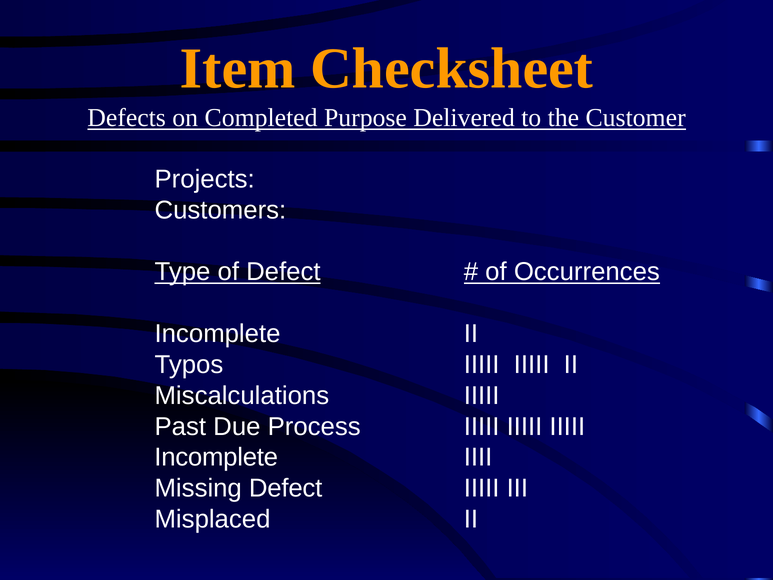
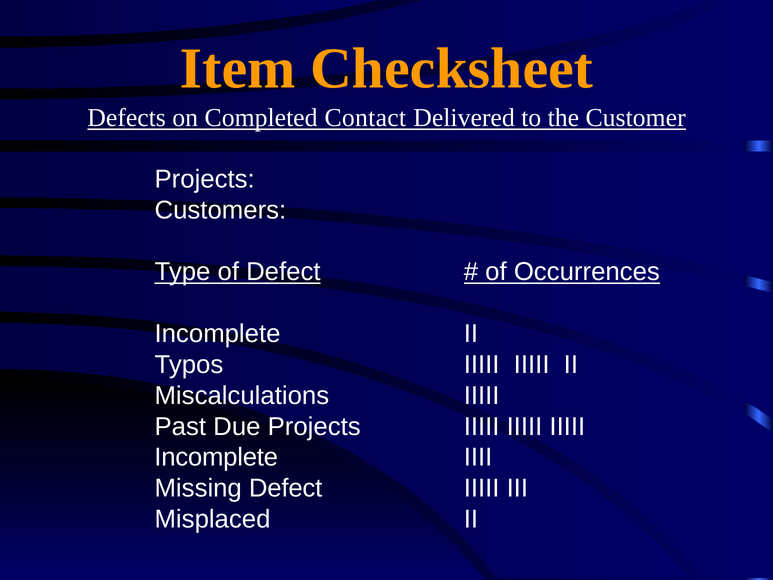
Purpose: Purpose -> Contact (365, 118)
Due Process: Process -> Projects (314, 426)
